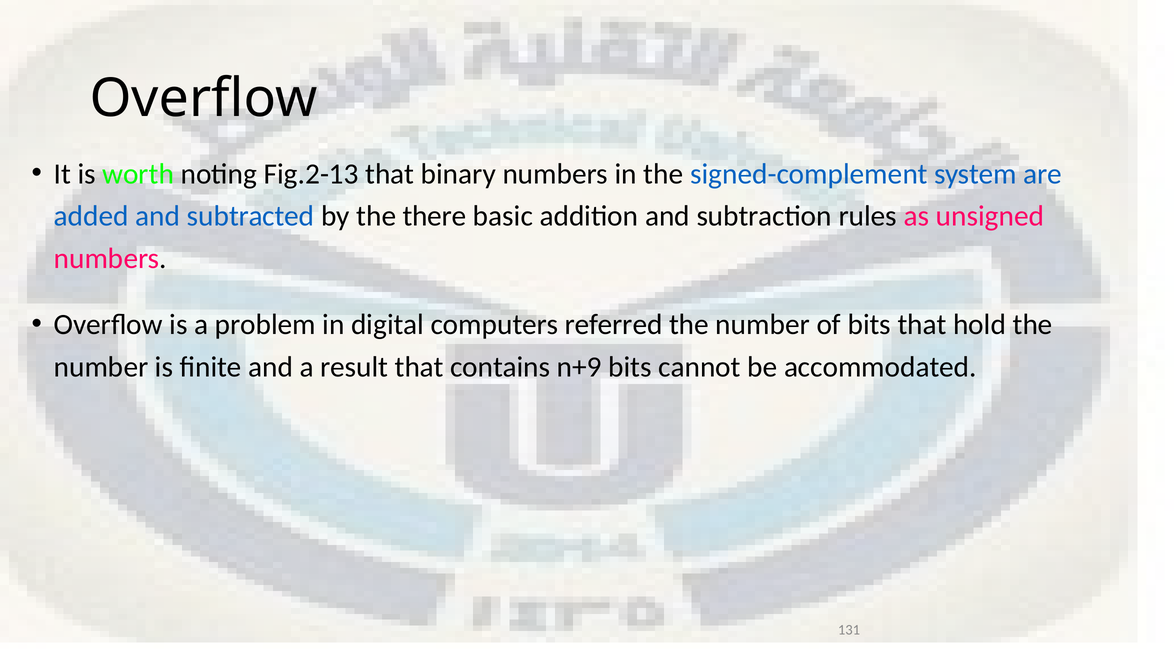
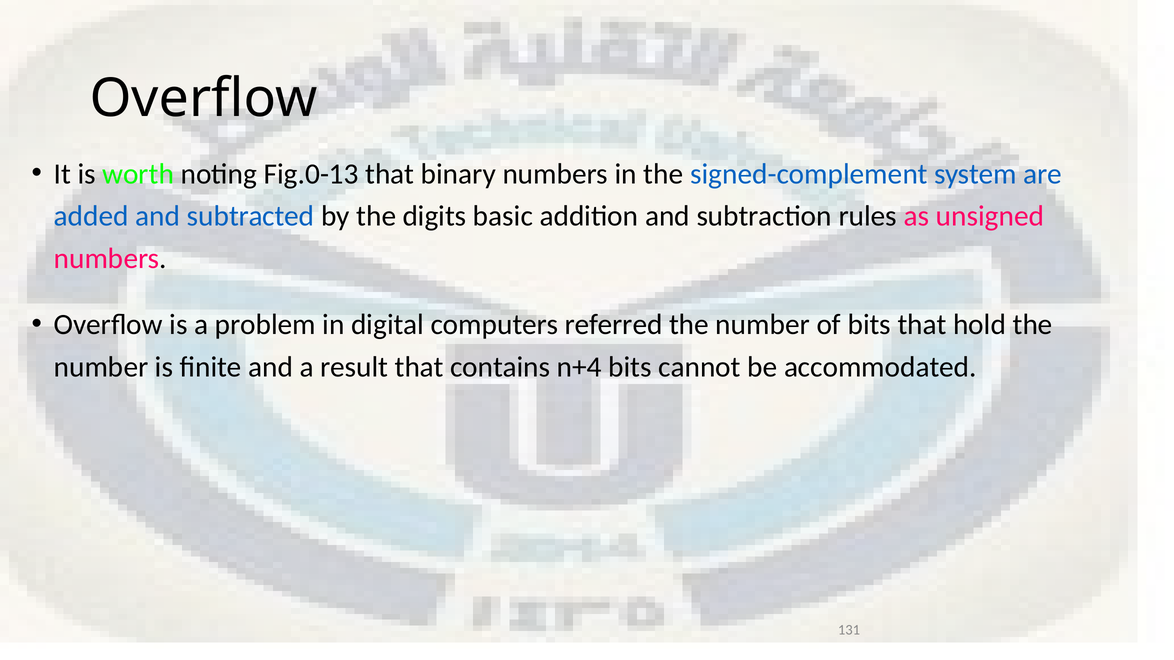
Fig.2-13: Fig.2-13 -> Fig.0-13 (311, 174)
there: there -> digits (434, 216)
n+9: n+9 -> n+4 (579, 367)
